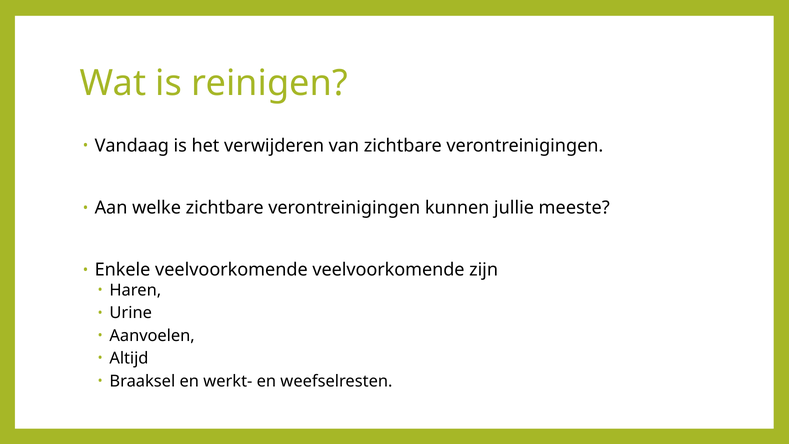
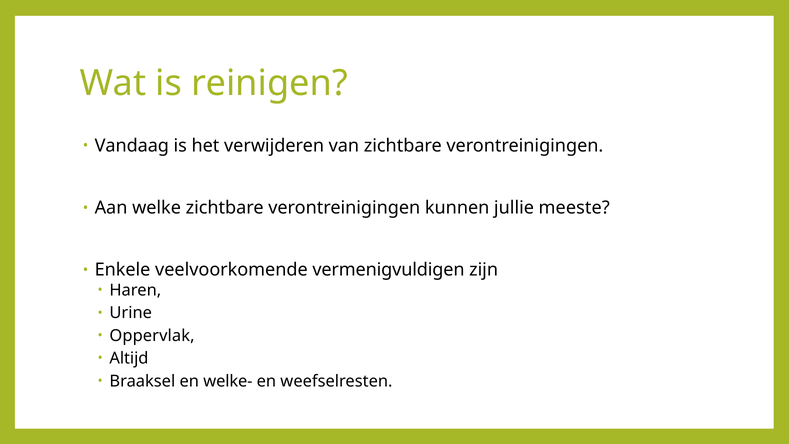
veelvoorkomende veelvoorkomende: veelvoorkomende -> vermenigvuldigen (388, 270)
Aanvoelen: Aanvoelen -> Oppervlak (152, 336)
werkt-: werkt- -> welke- (228, 381)
